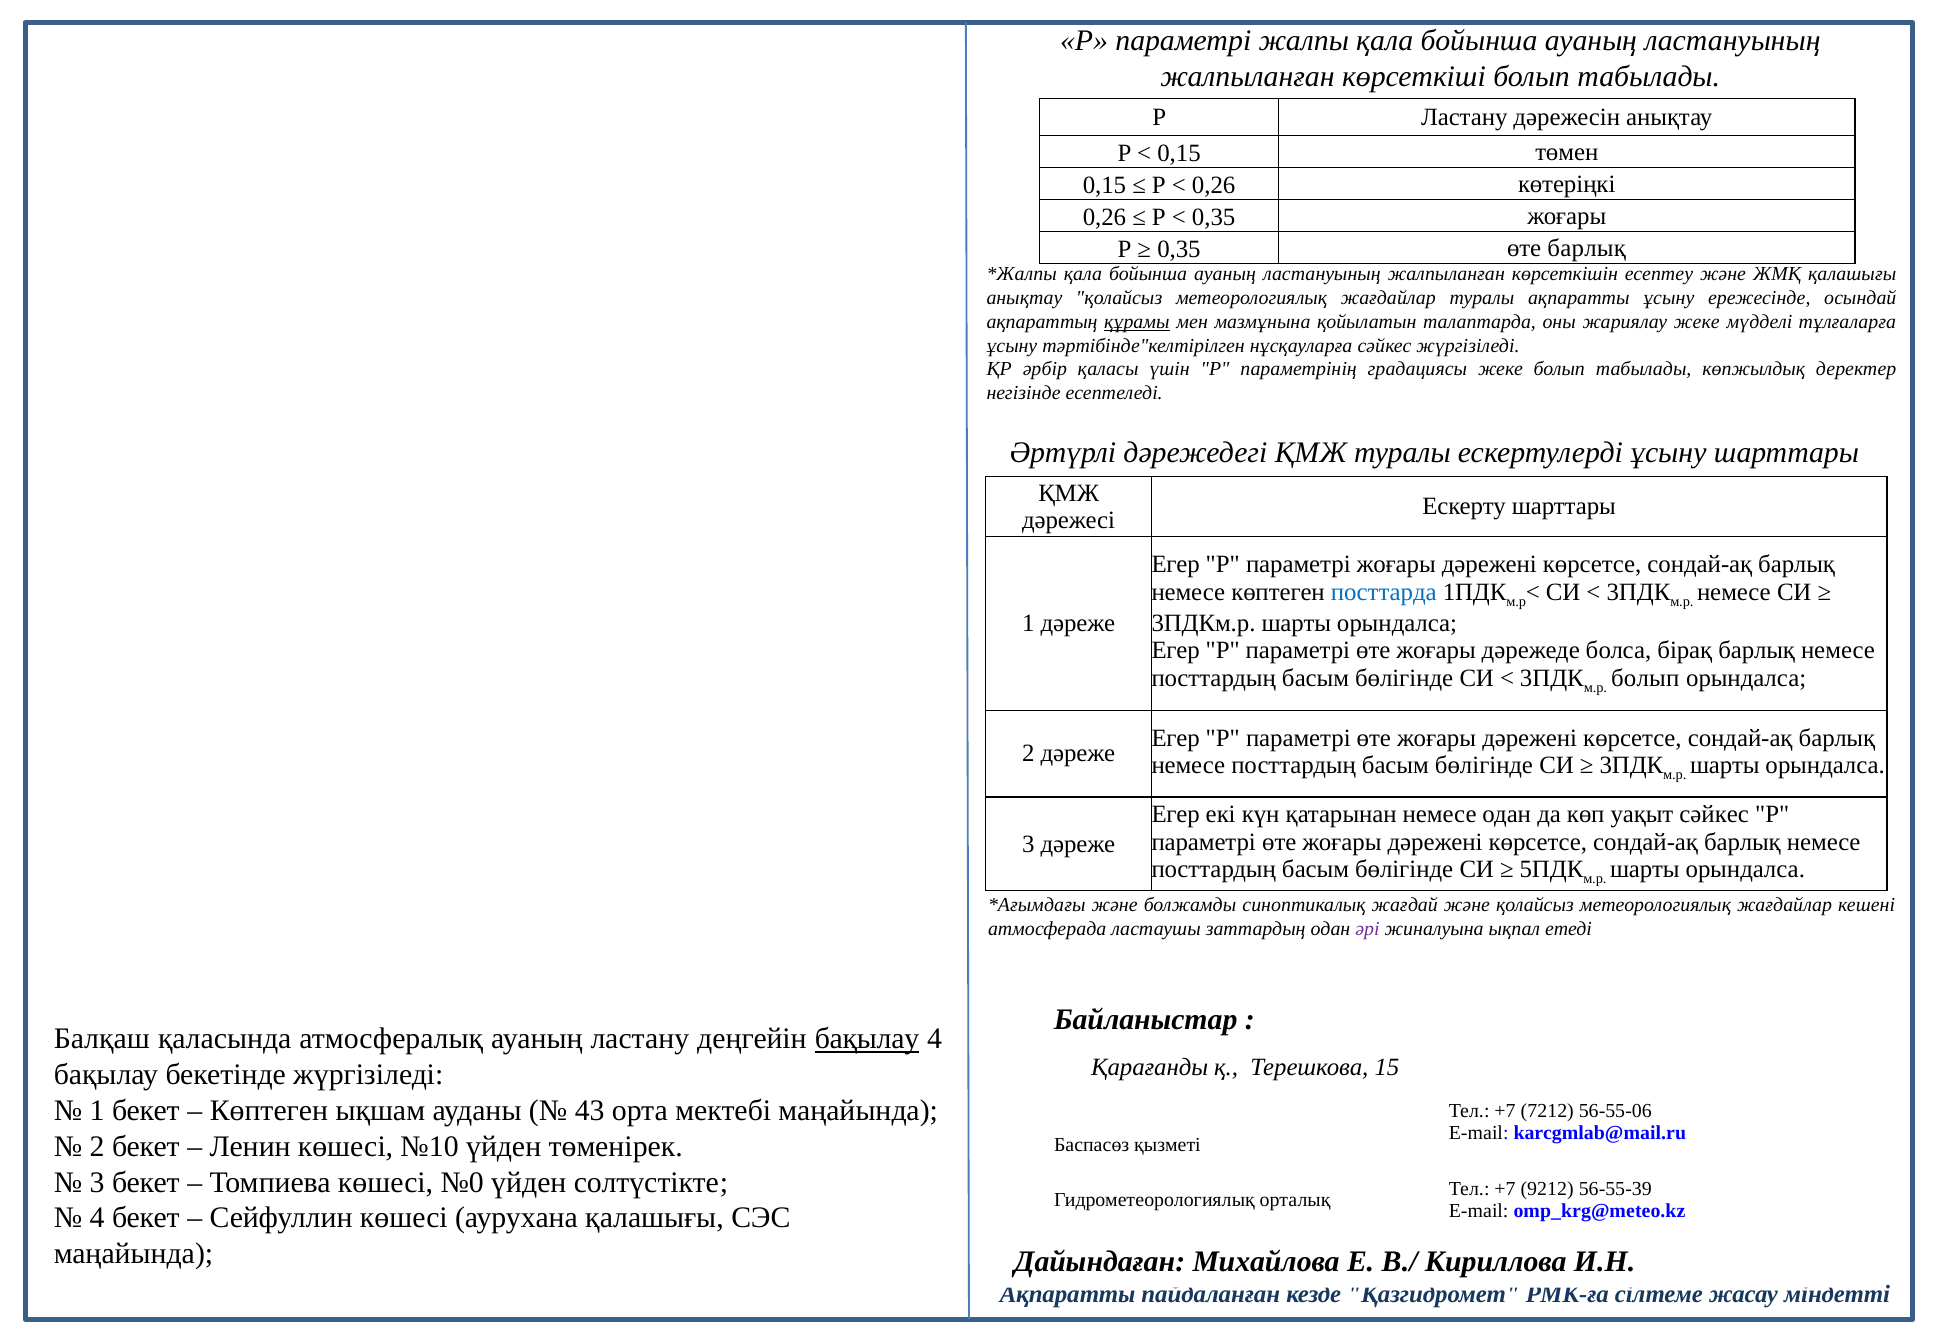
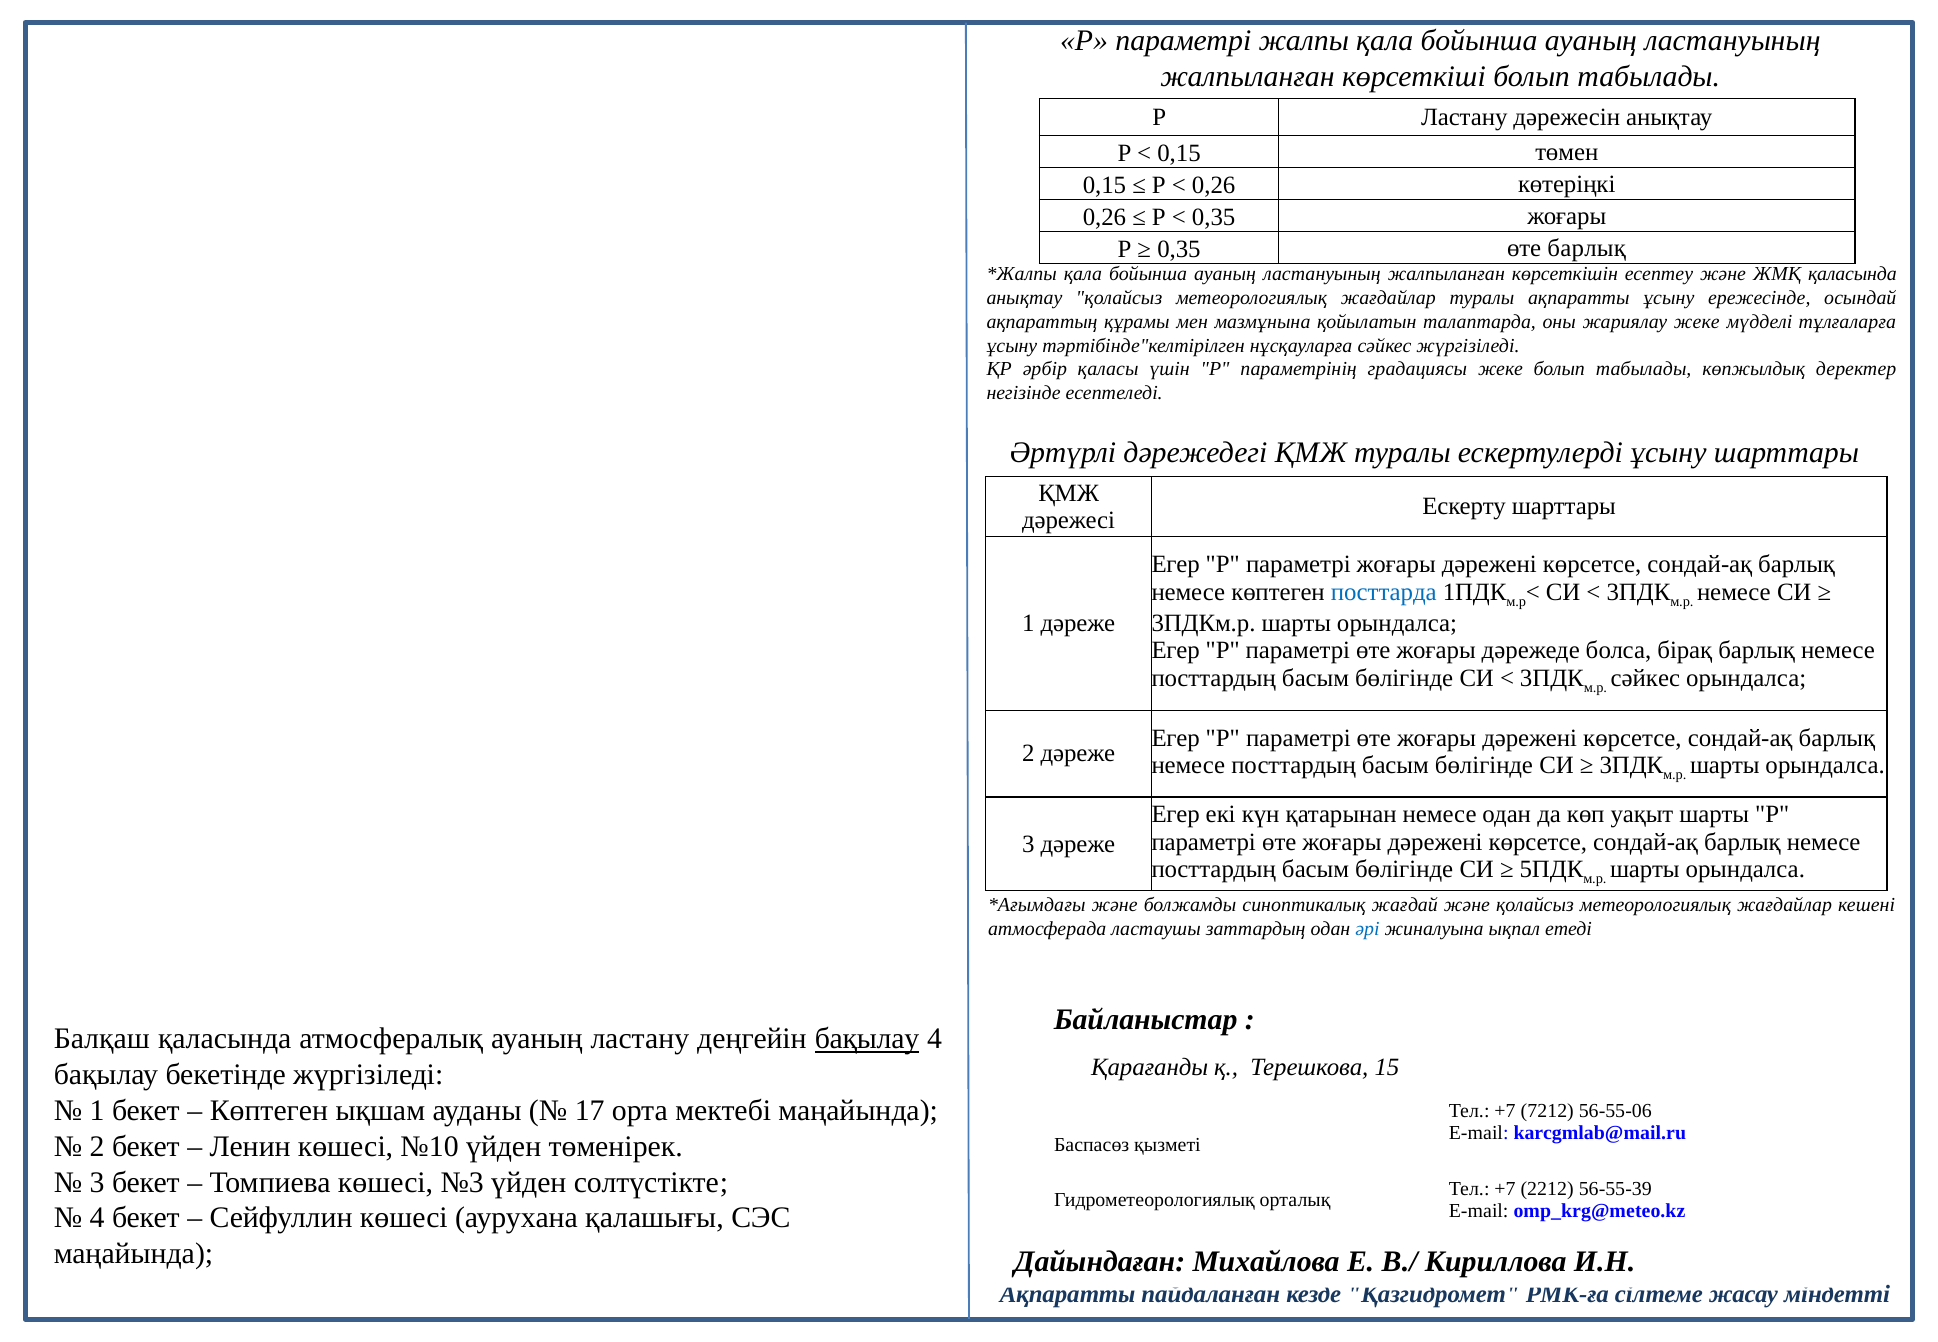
ЖМҚ қалашығы: қалашығы -> қаласында (1852, 274)
құрамы underline: present -> none (1137, 322)
болып: болып -> сәйкес (1645, 678)
уақыт сәйкес: сәйкес -> шарты (1714, 814)
әрі colour: purple -> blue (1367, 928)
43: 43 -> 17 (590, 1110)
№0: №0 -> №3 (462, 1182)
9212: 9212 -> 2212 (1547, 1189)
